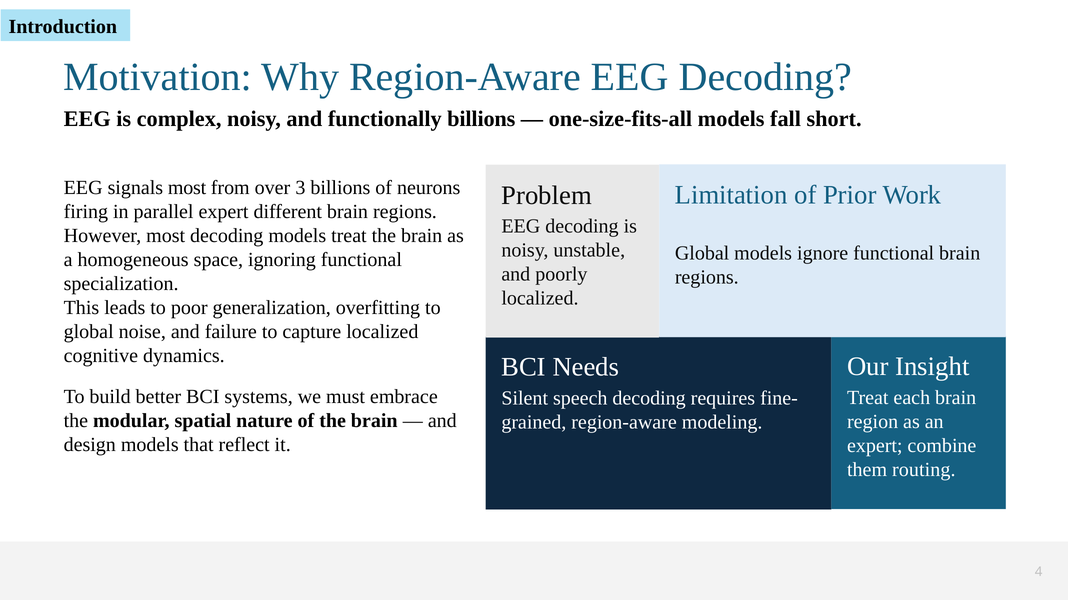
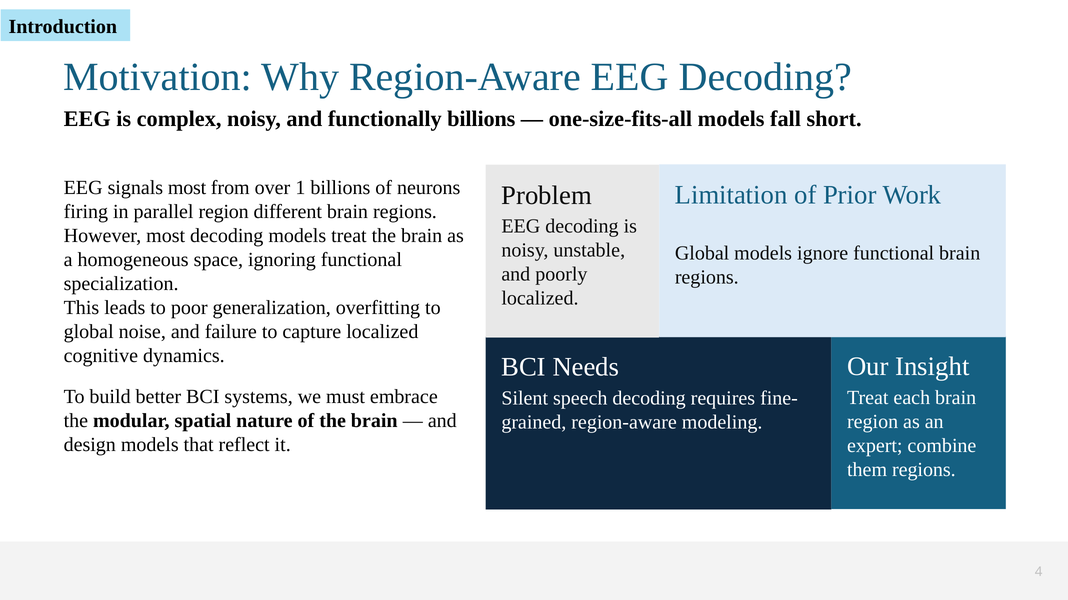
3: 3 -> 1 (300, 188)
parallel expert: expert -> region (224, 212)
them routing: routing -> regions (924, 470)
